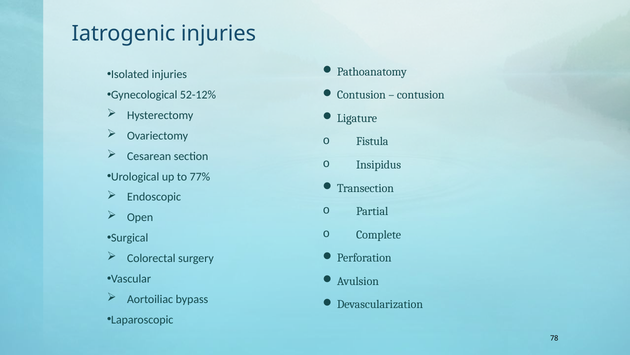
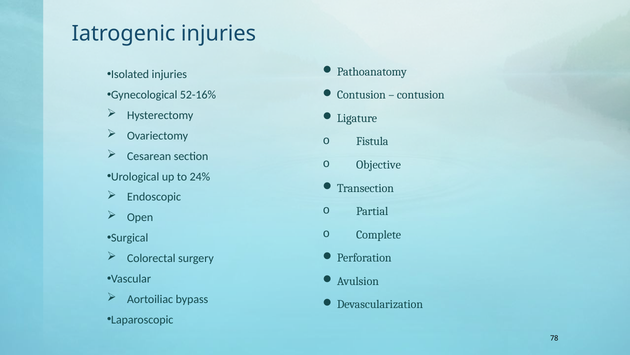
52-12%: 52-12% -> 52-16% (198, 95)
Insipidus: Insipidus -> Objective (379, 165)
77%: 77% -> 24% (200, 176)
